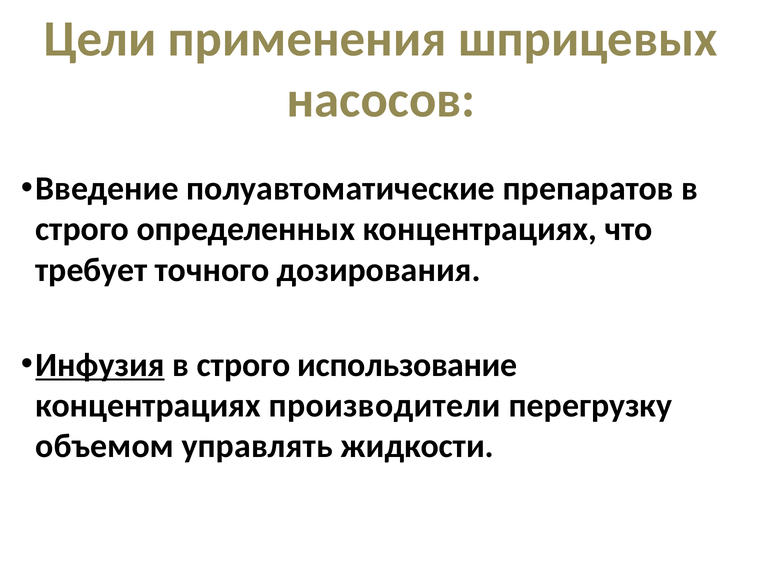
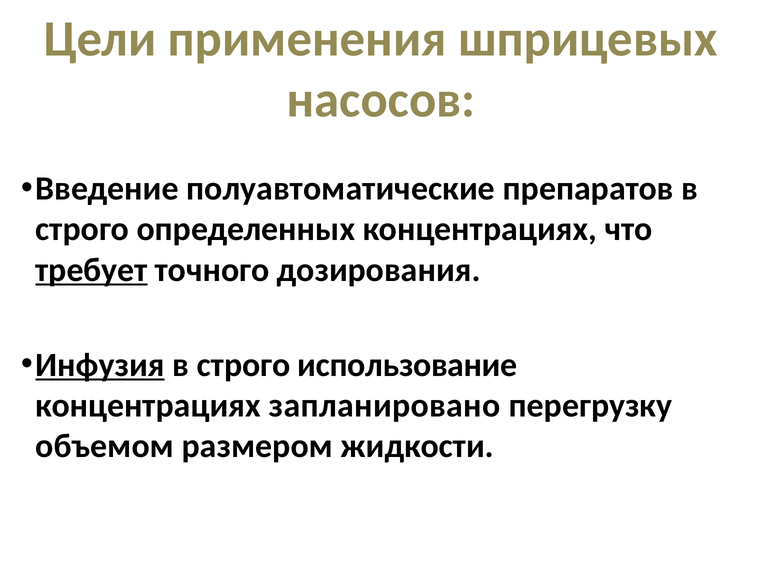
требует underline: none -> present (91, 270)
производители: производители -> запланировано (385, 405)
управлять: управлять -> размером (257, 446)
